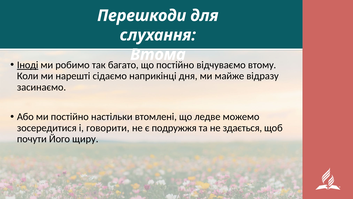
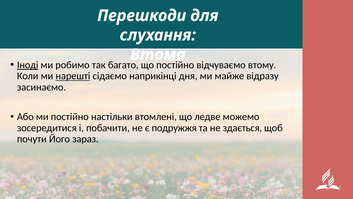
нарешті underline: none -> present (73, 76)
говорити: говорити -> побачити (108, 128)
щиру: щиру -> зараз (85, 139)
